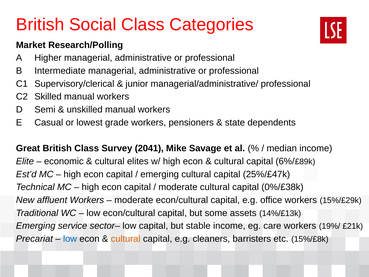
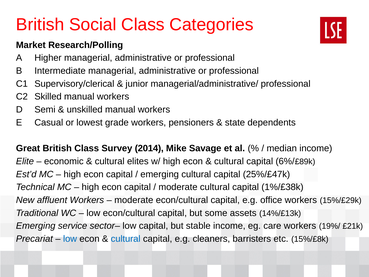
2041: 2041 -> 2014 (149, 148)
0%/£38k: 0%/£38k -> 1%/£38k (282, 187)
cultural colour: orange -> blue (126, 239)
